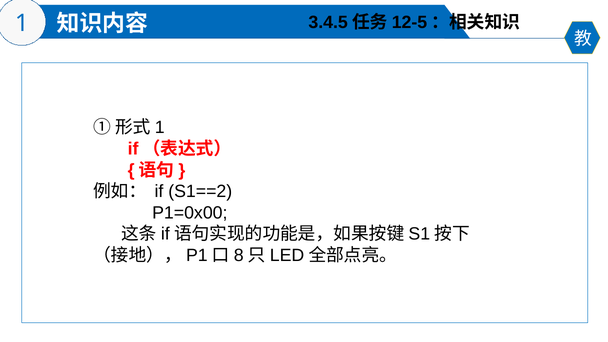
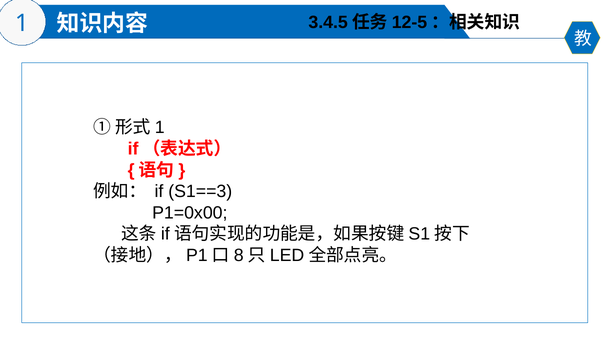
S1==2: S1==2 -> S1==3 (200, 192)
